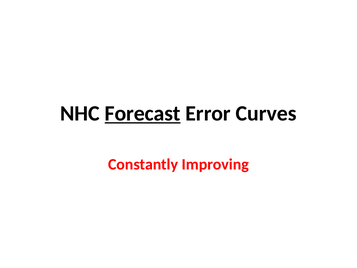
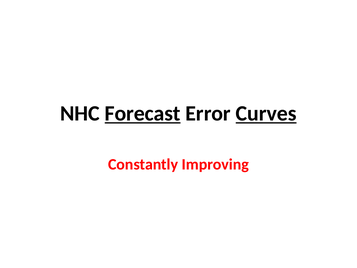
Curves underline: none -> present (266, 113)
